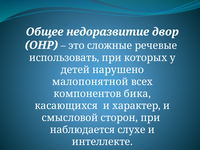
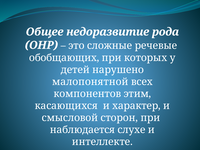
двор: двор -> рода (166, 32)
использовать: использовать -> обобщающих (64, 58)
бика: бика -> этим (137, 94)
